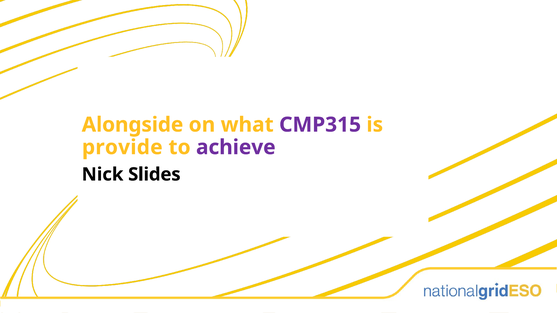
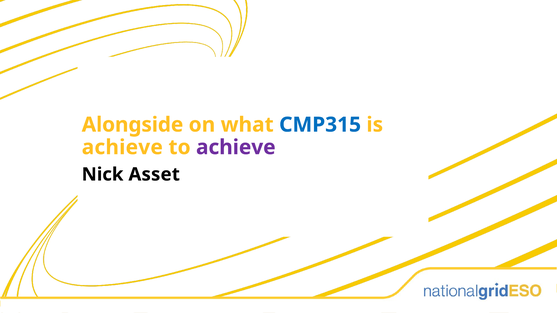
CMP315 colour: purple -> blue (320, 125)
provide: provide -> achieve (122, 147)
Slides: Slides -> Asset (154, 175)
